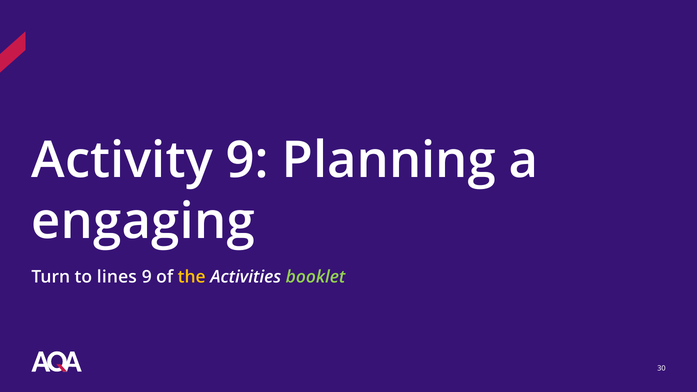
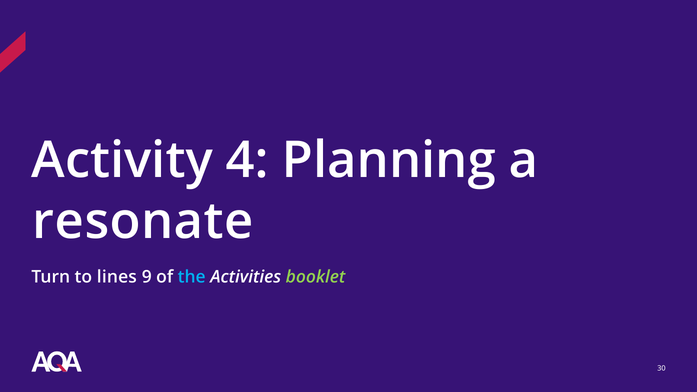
Activity 9: 9 -> 4 (247, 160)
engaging: engaging -> resonate (143, 221)
the colour: yellow -> light blue (192, 277)
